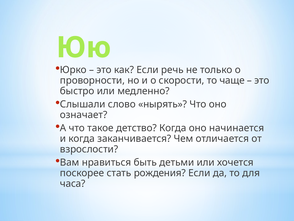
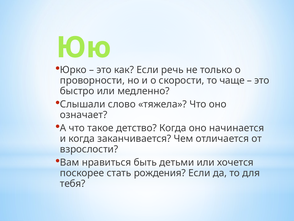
нырять: нырять -> тяжела (163, 104)
часа: часа -> тебя (73, 183)
